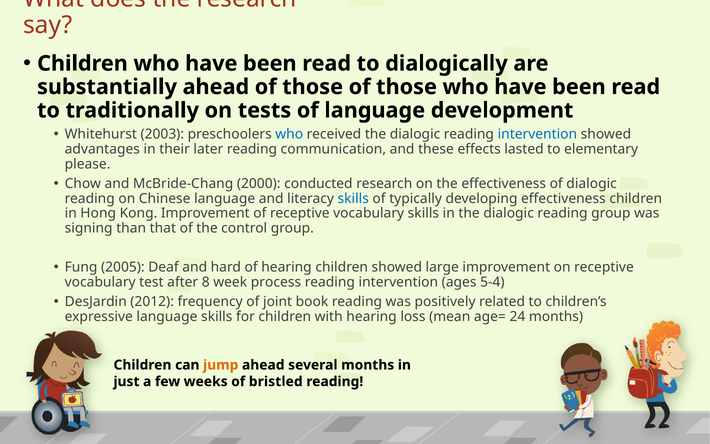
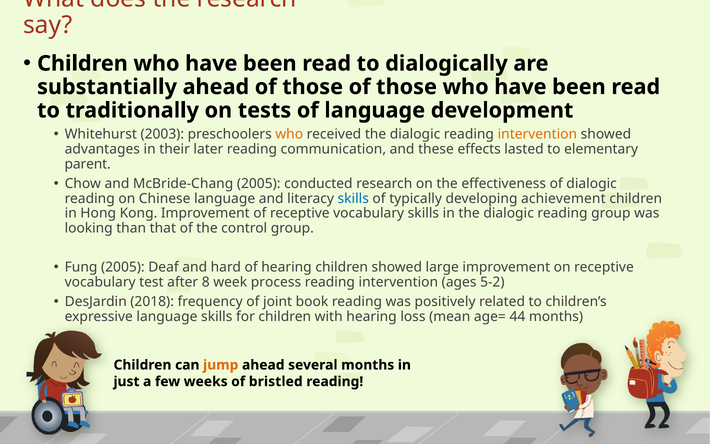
who colour: blue -> orange (289, 134)
intervention colour: blue -> orange (537, 134)
please: please -> parent (88, 164)
McBride-Chang 2000: 2000 -> 2005 (259, 183)
developing effectiveness: effectiveness -> achievement (563, 198)
signing: signing -> looking (89, 228)
5-4: 5-4 -> 5-2 (492, 282)
2012: 2012 -> 2018 (152, 302)
24: 24 -> 44 (517, 317)
